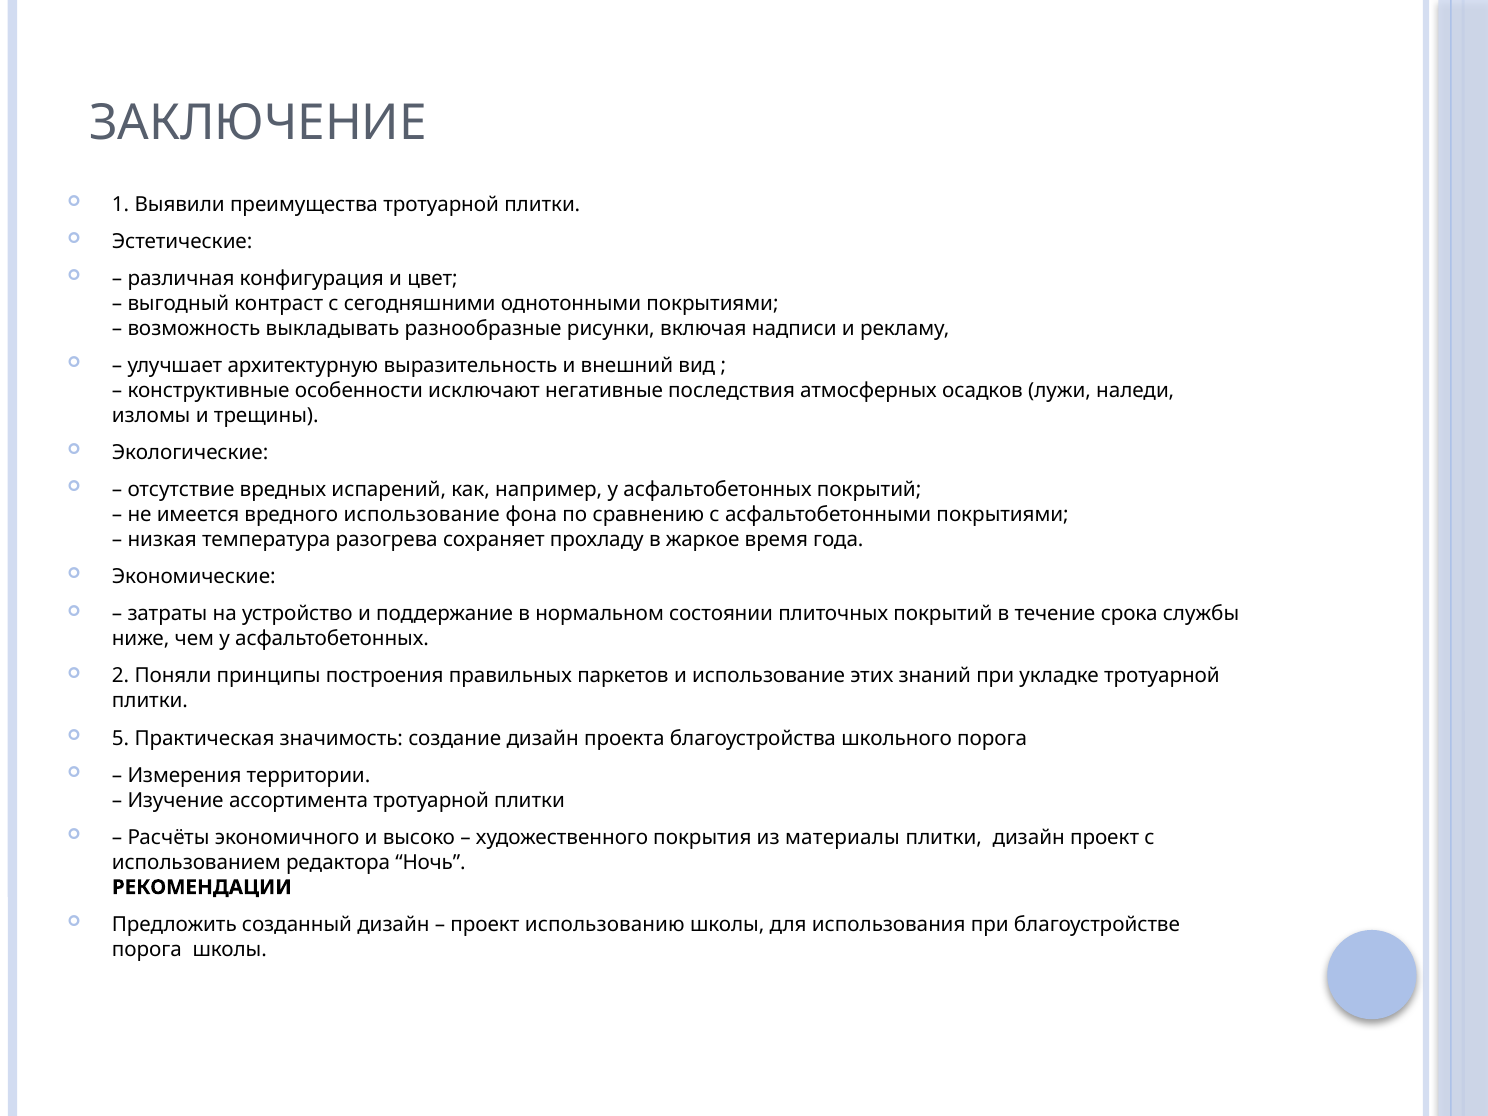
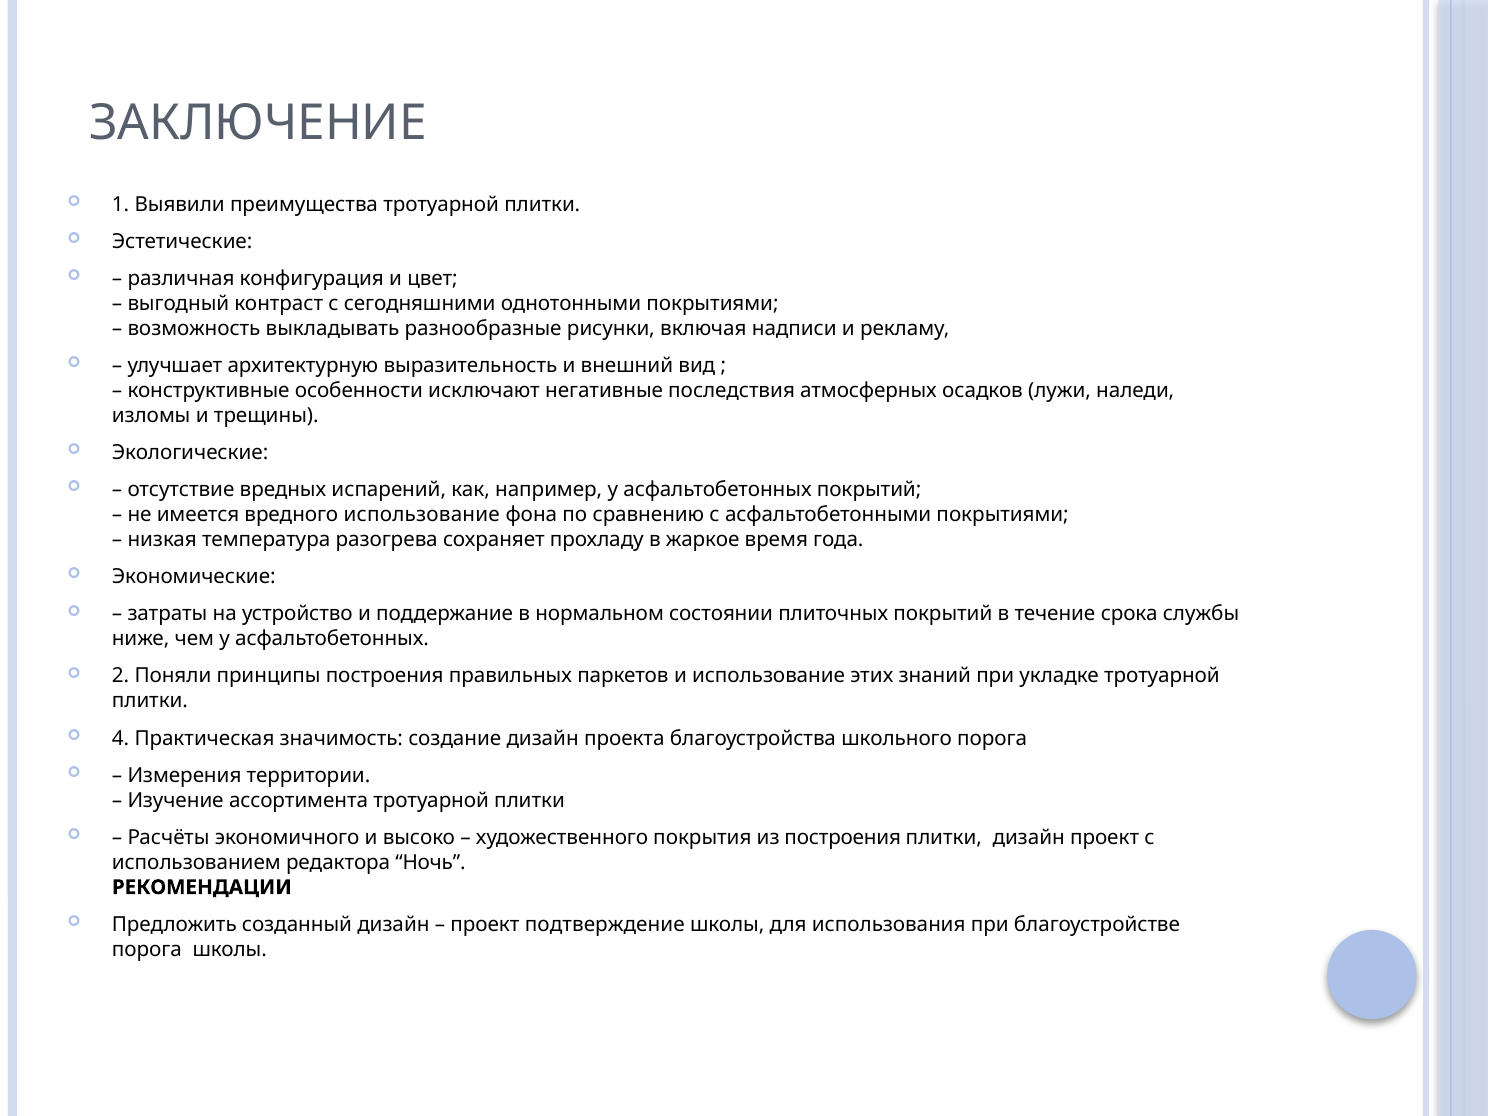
5: 5 -> 4 (121, 738)
из материалы: материалы -> построения (843, 838)
использованию: использованию -> подтверждение (605, 925)
